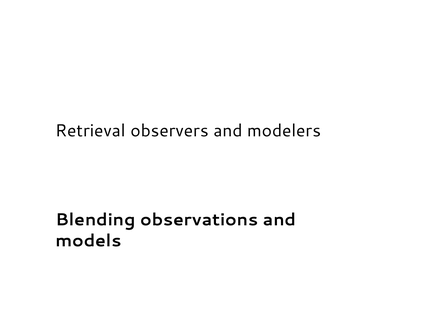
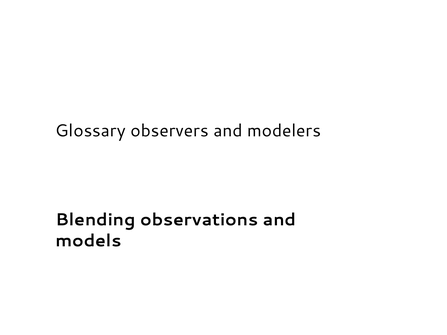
Retrieval: Retrieval -> Glossary (90, 131)
